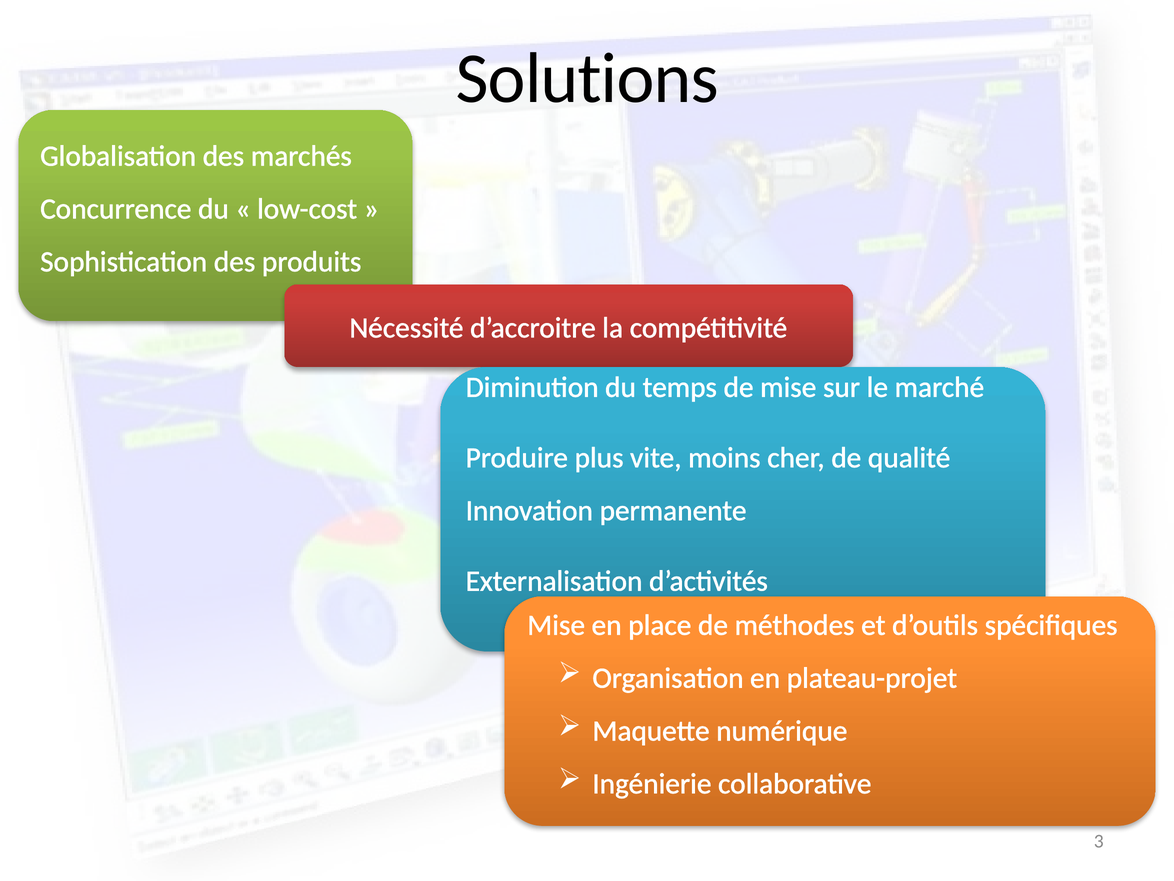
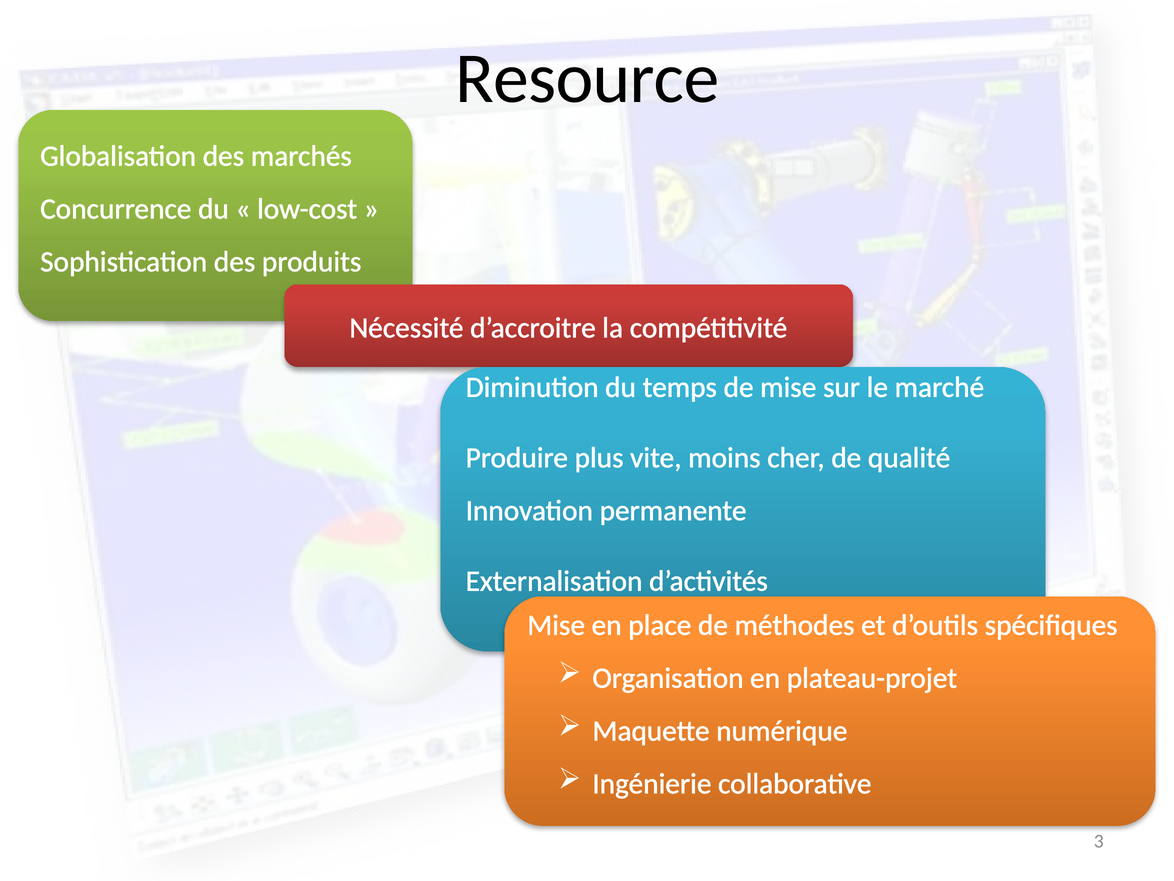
Solutions: Solutions -> Resource (587, 78)
